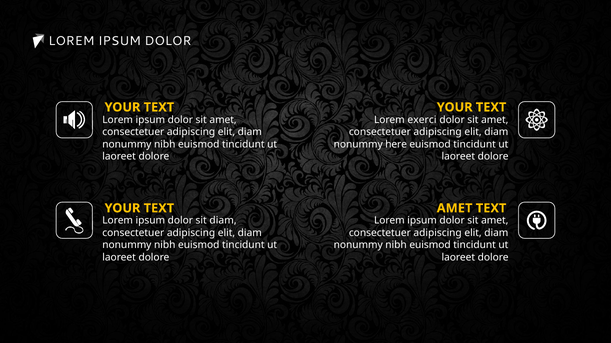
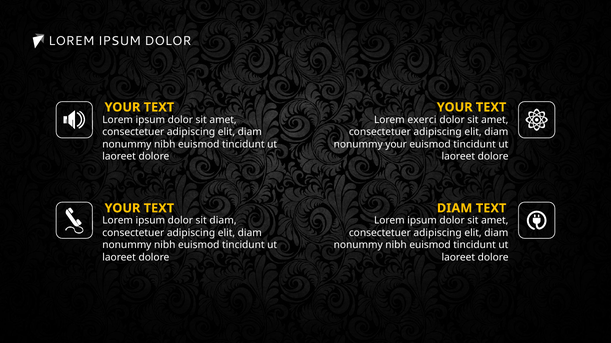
nonummy here: here -> your (396, 144)
AMET: AMET -> DIAM (455, 209)
